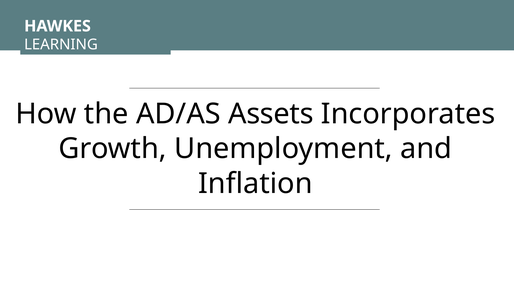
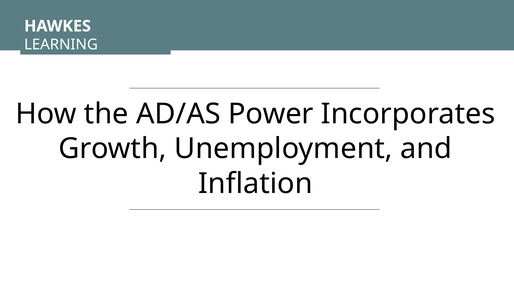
Assets: Assets -> Power (271, 114)
